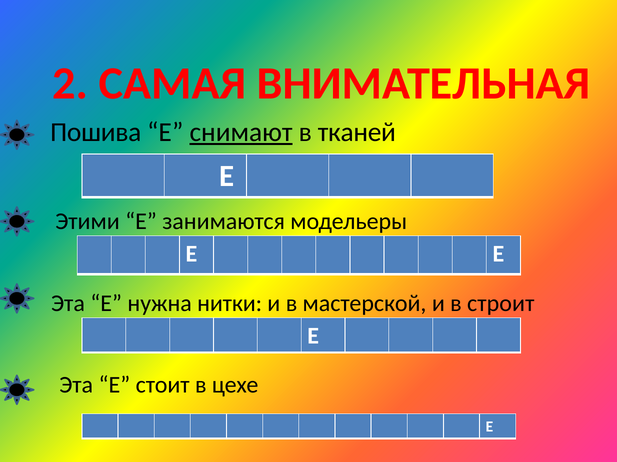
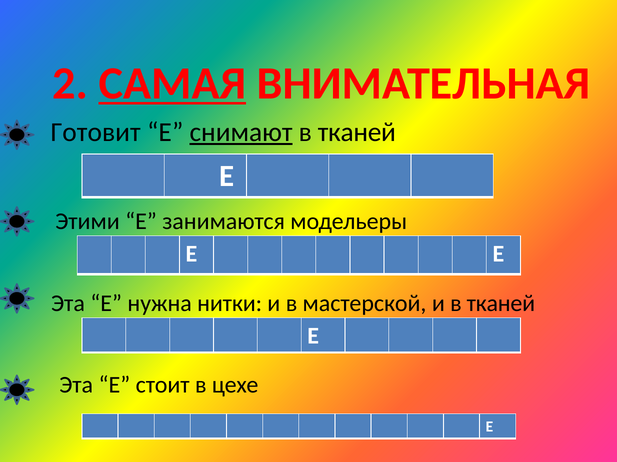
САМАЯ underline: none -> present (172, 84)
Пошива: Пошива -> Готовит (96, 132)
и в строит: строит -> тканей (501, 304)
